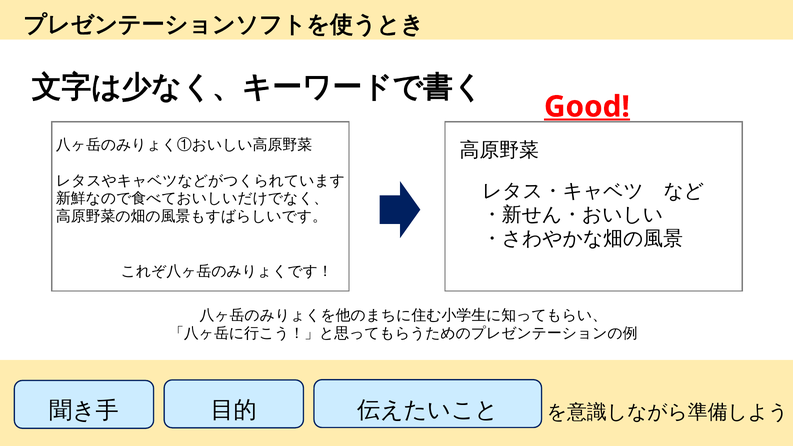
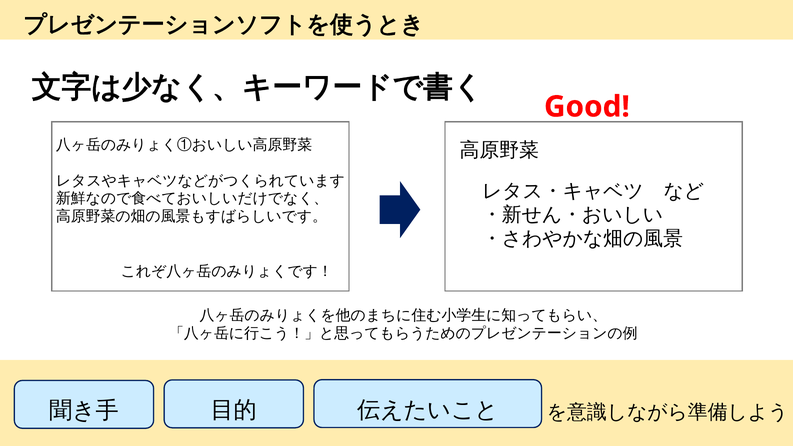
Good underline: present -> none (587, 107)
